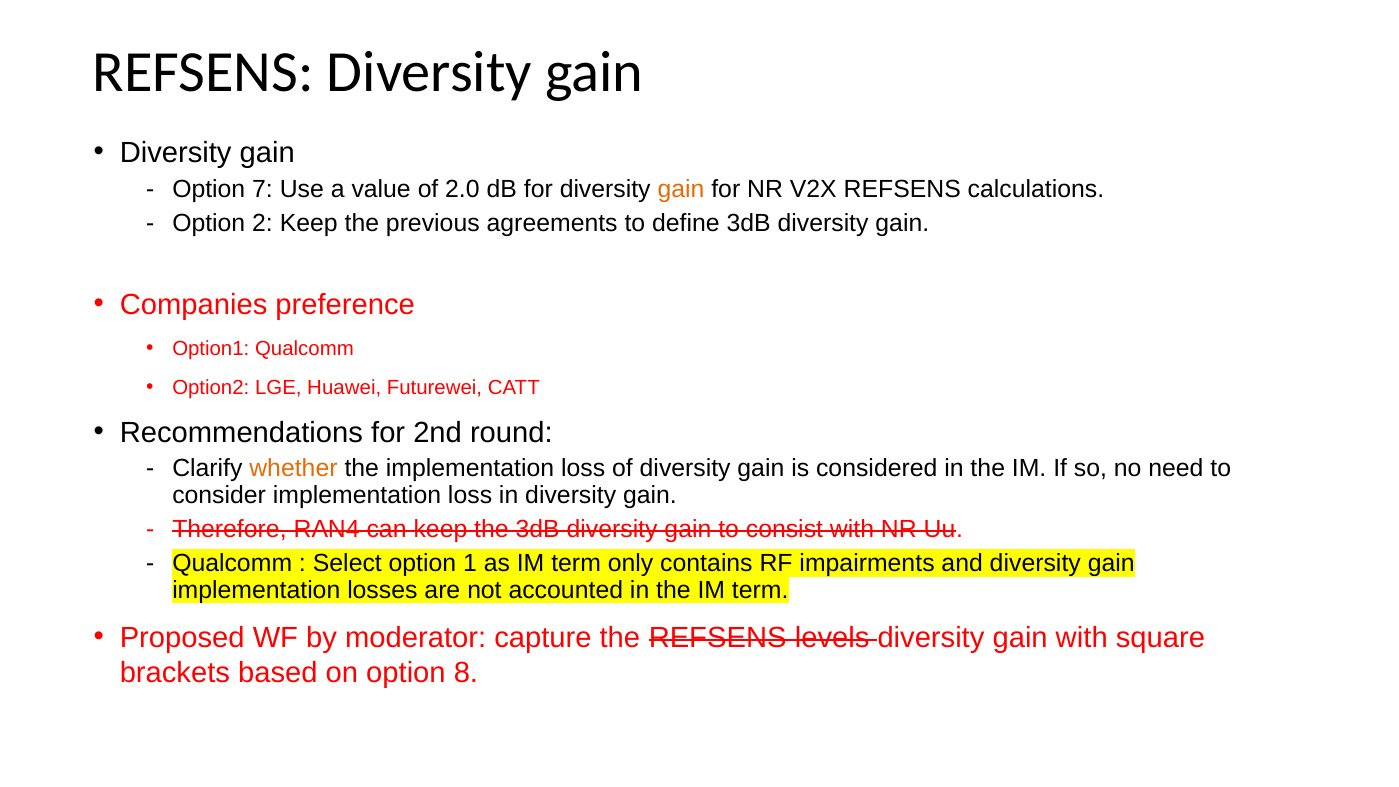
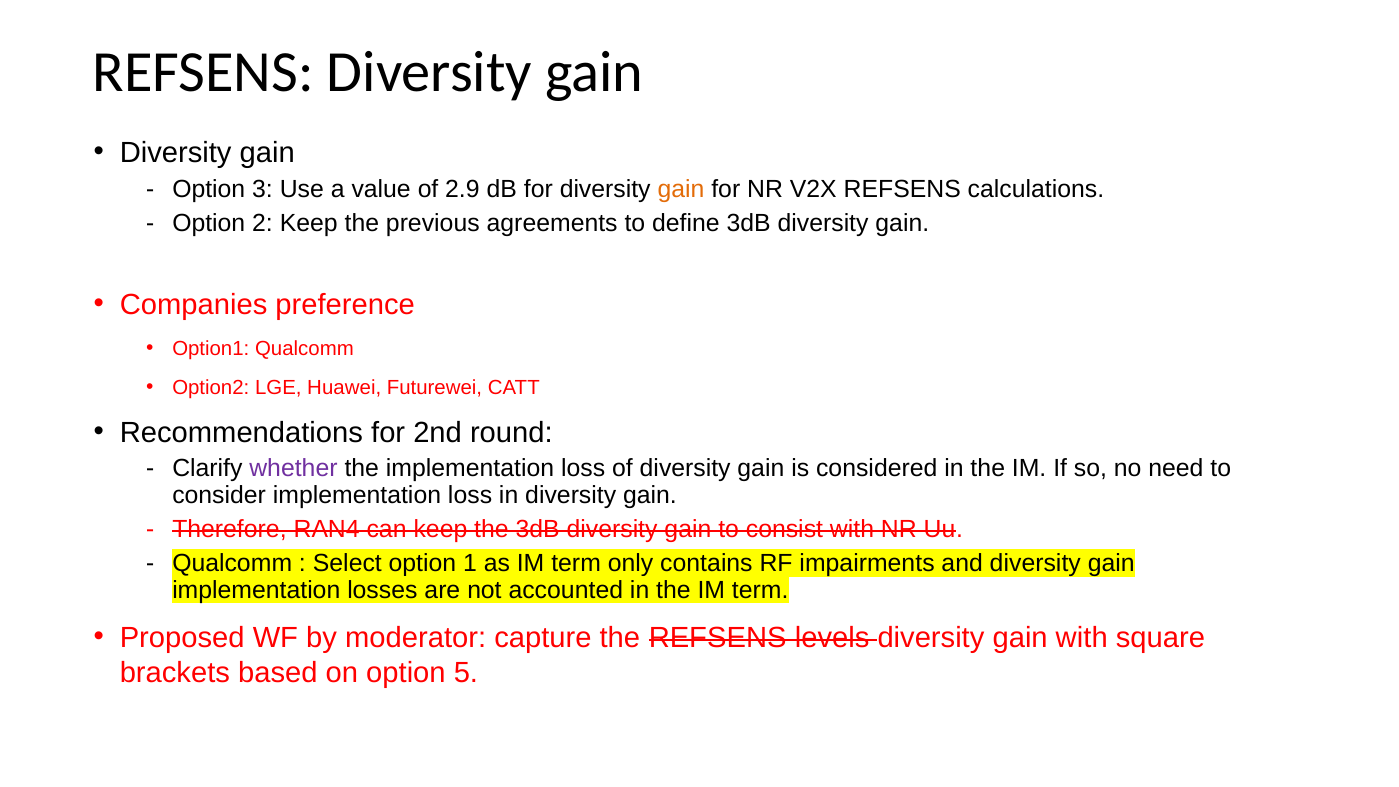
7: 7 -> 3 (262, 189)
2.0: 2.0 -> 2.9 (462, 189)
whether colour: orange -> purple (293, 468)
8: 8 -> 5 (466, 673)
